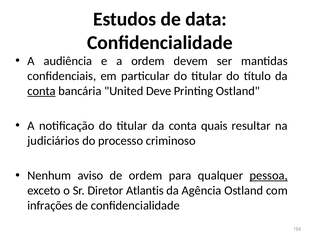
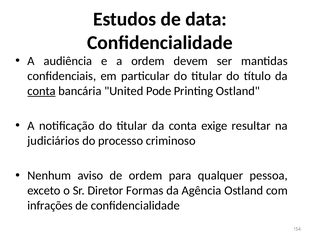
Deve: Deve -> Pode (159, 91)
quais: quais -> exige (214, 126)
pessoa underline: present -> none (269, 176)
Atlantis: Atlantis -> Formas (145, 191)
